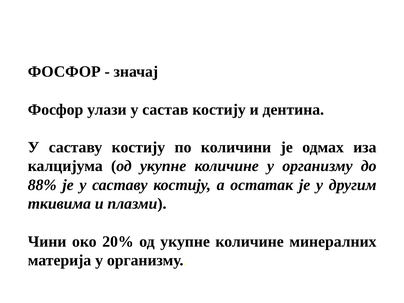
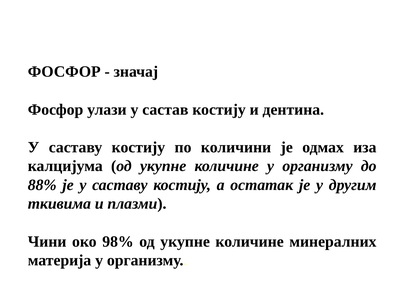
20%: 20% -> 98% (118, 242)
